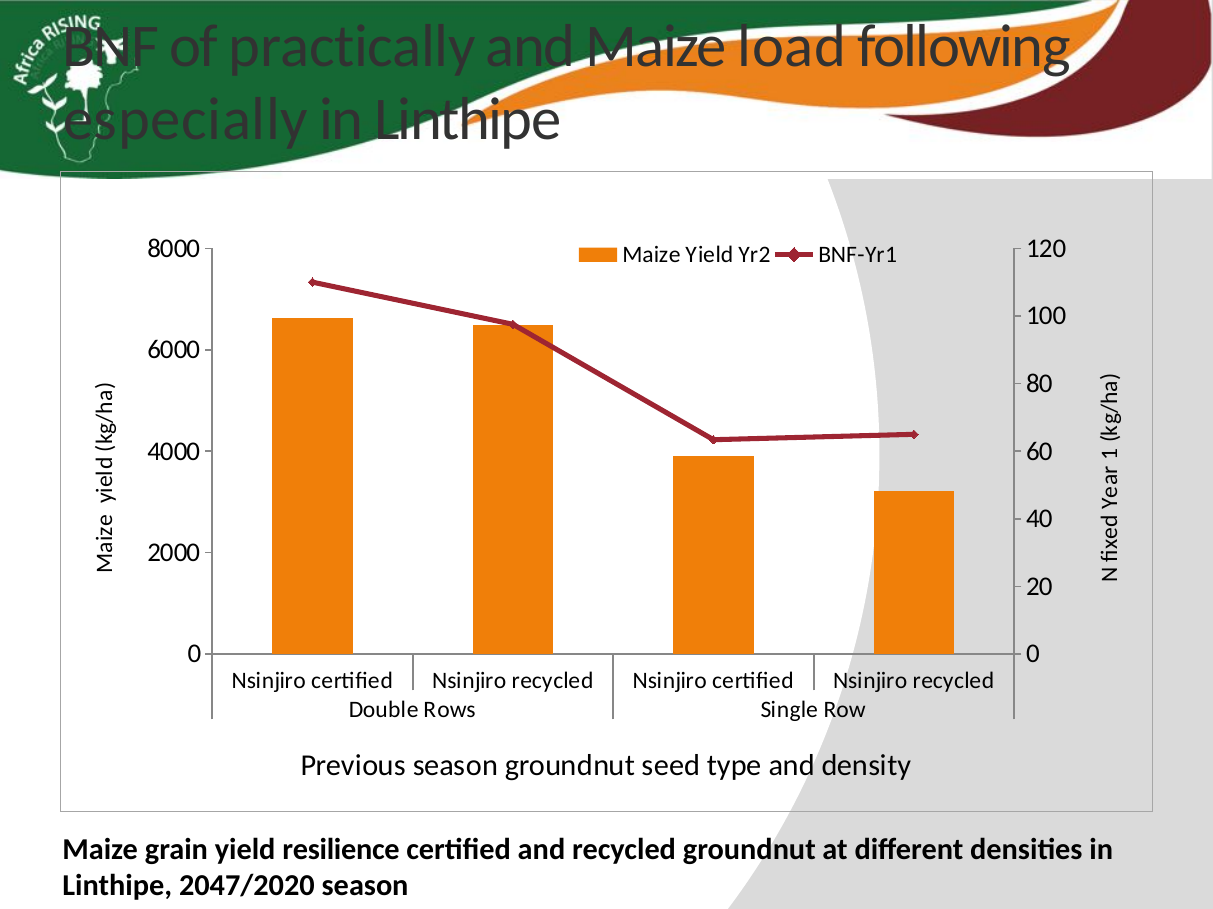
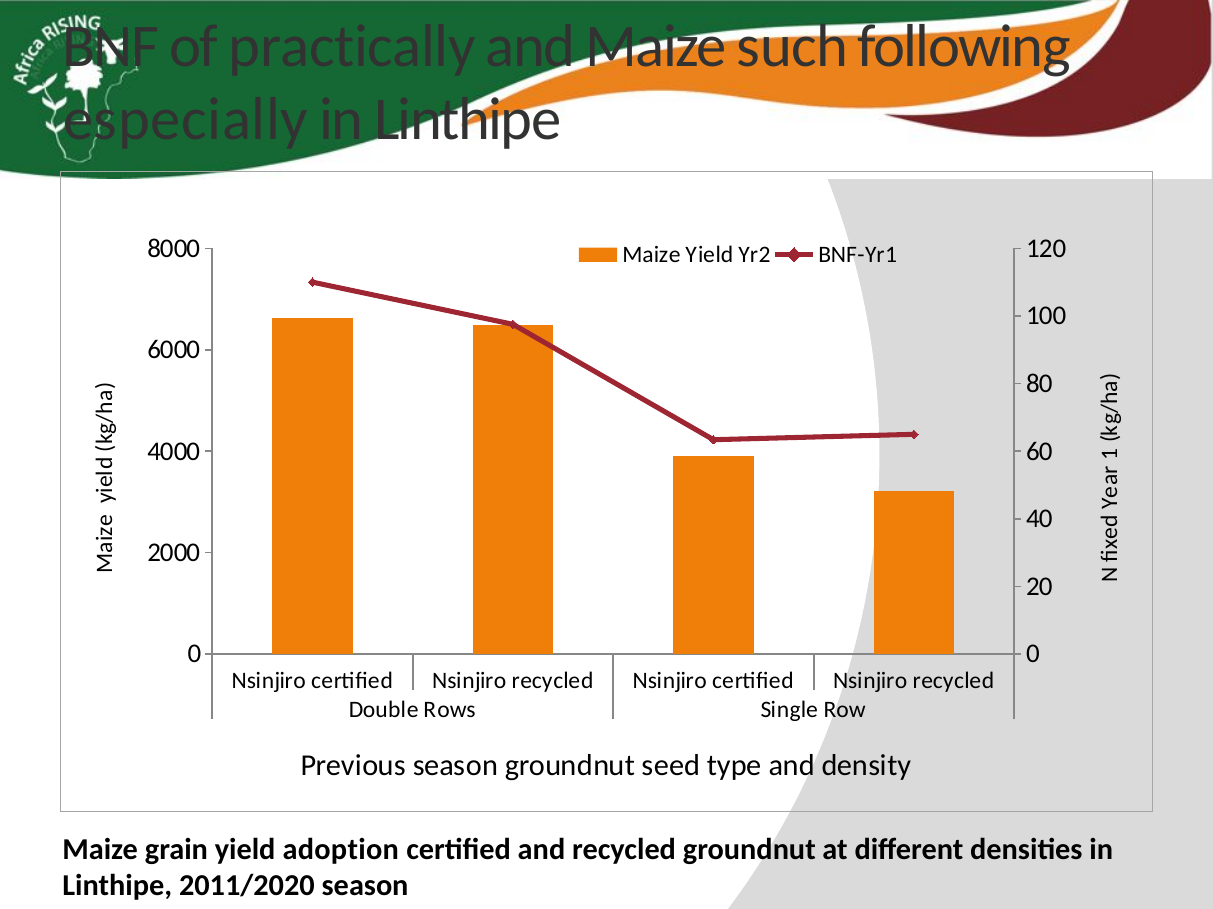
load: load -> such (792, 47)
resilience: resilience -> adoption (341, 850)
2047/2020: 2047/2020 -> 2011/2020 (247, 887)
